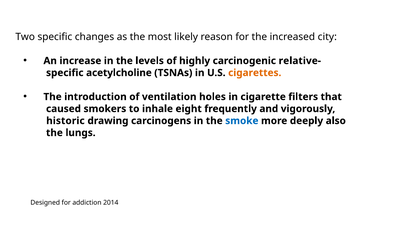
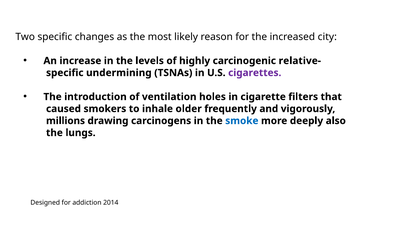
acetylcholine: acetylcholine -> undermining (119, 73)
cigarettes colour: orange -> purple (255, 73)
eight: eight -> older (189, 109)
historic: historic -> millions (66, 121)
